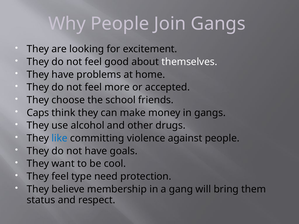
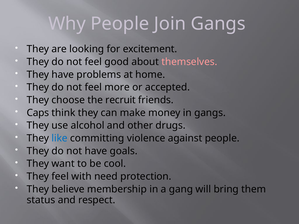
themselves colour: white -> pink (189, 62)
school: school -> recruit (121, 100)
type: type -> with (81, 177)
